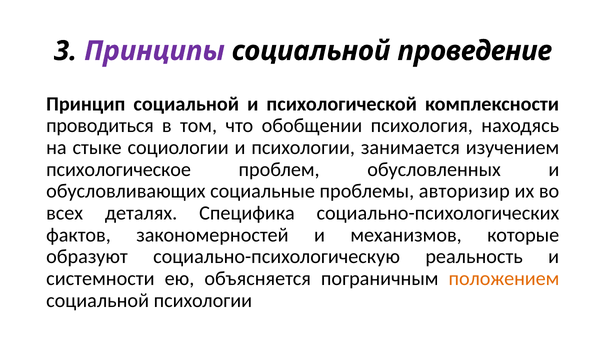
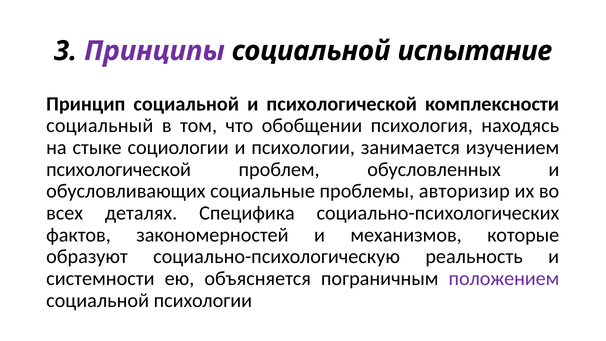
проведение: проведение -> испытание (475, 51)
проводиться: проводиться -> социальный (100, 126)
психологическое: психологическое -> психологической (119, 169)
положением colour: orange -> purple (504, 278)
